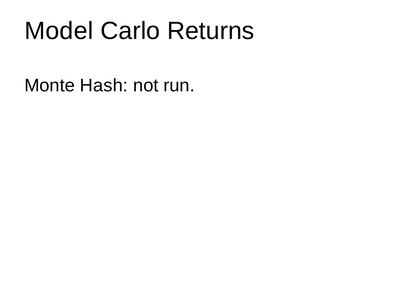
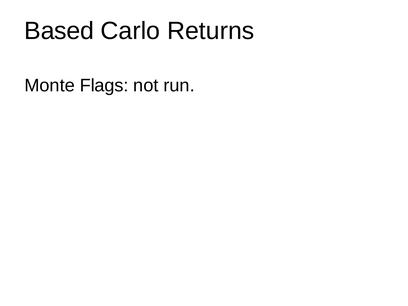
Model: Model -> Based (59, 31)
Hash: Hash -> Flags (104, 86)
